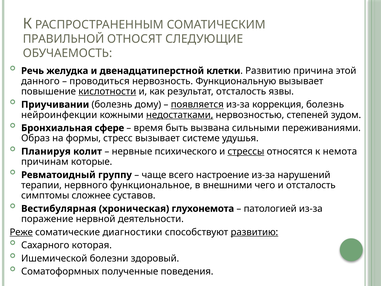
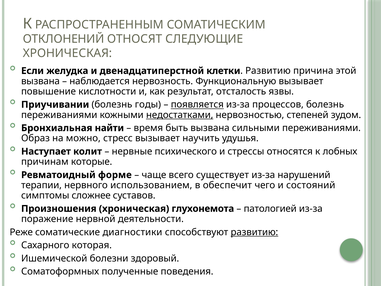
ПРАВИЛЬНОЙ: ПРАВИЛЬНОЙ -> ОТКЛОНЕНИЙ (64, 39)
ОБУЧАЕМОСТЬ: ОБУЧАЕМОСТЬ -> ХРОНИЧЕСКАЯ (67, 53)
Речь: Речь -> Если (32, 71)
данного: данного -> вызвана (40, 81)
проводиться: проводиться -> наблюдается (100, 81)
кислотности underline: present -> none (107, 91)
дому: дому -> годы (148, 104)
коррекция: коррекция -> процессов (278, 104)
нейроинфекции: нейроинфекции -> переживаниями (59, 115)
сфере: сфере -> найти (109, 128)
формы: формы -> можно (83, 138)
системе: системе -> научить (201, 138)
Планируя: Планируя -> Наступает (46, 151)
стрессы underline: present -> none (246, 151)
немота: немота -> лобных (340, 151)
группу: группу -> форме (115, 175)
настроение: настроение -> существует (223, 175)
функциональное: функциональное -> использованием (151, 185)
внешними: внешними -> обеспечит (227, 185)
и отсталость: отсталость -> состояний (311, 185)
Вестибулярная: Вестибулярная -> Произношения (59, 208)
Реже underline: present -> none (21, 232)
